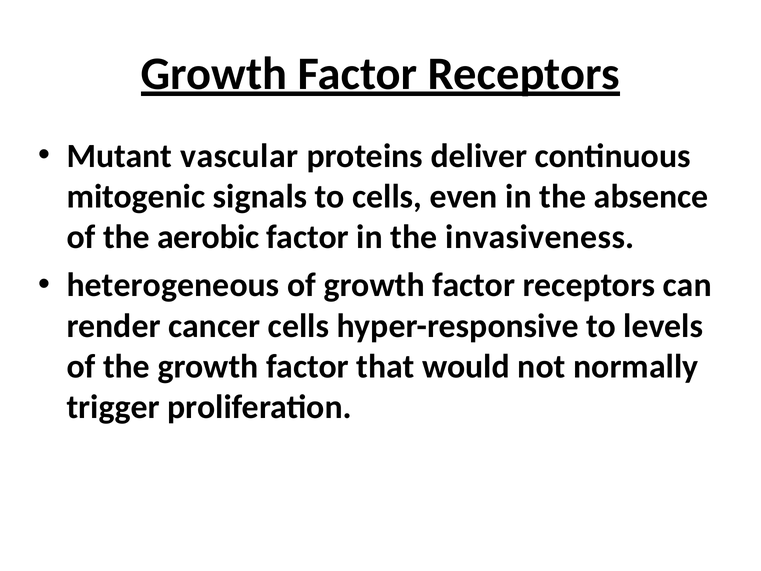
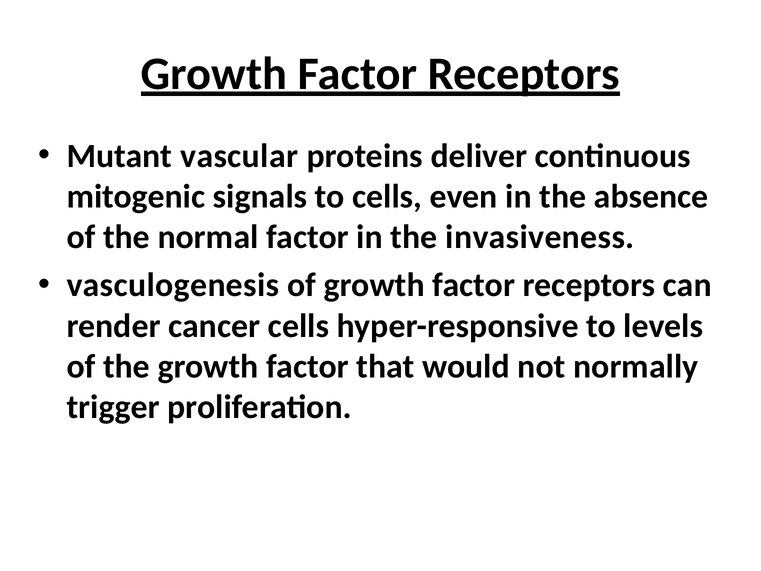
aerobic: aerobic -> normal (208, 237)
heterogeneous: heterogeneous -> vasculogenesis (173, 285)
